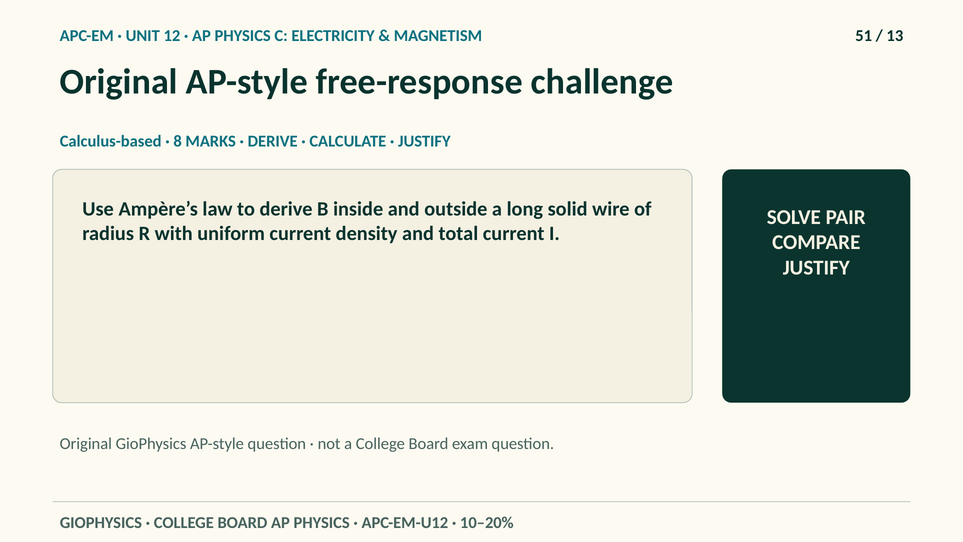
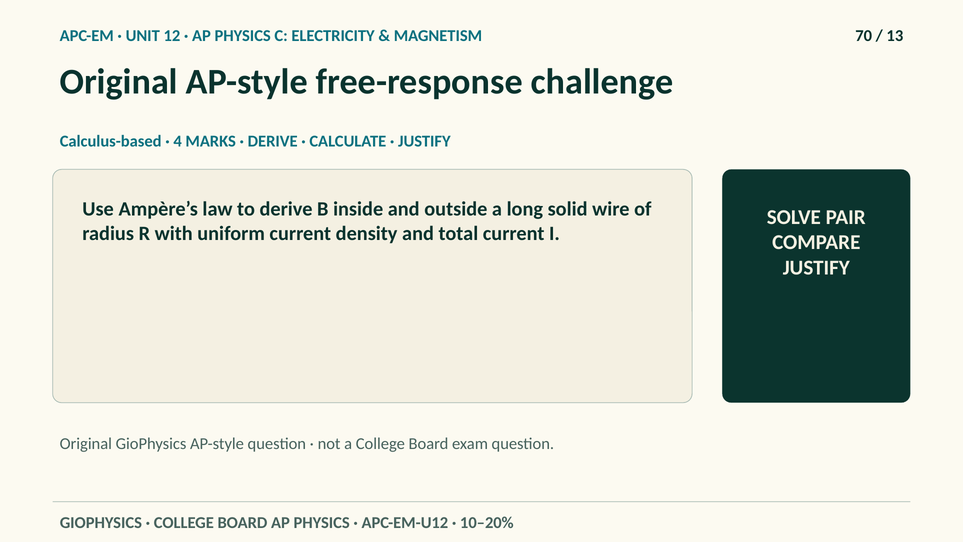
51: 51 -> 70 (864, 36)
8: 8 -> 4 (178, 141)
